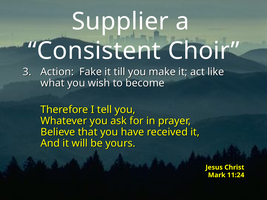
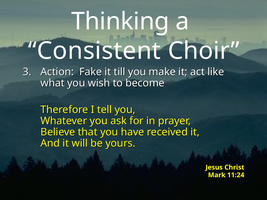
Supplier: Supplier -> Thinking (120, 22)
